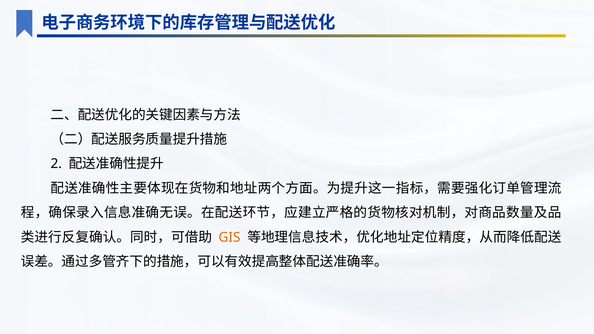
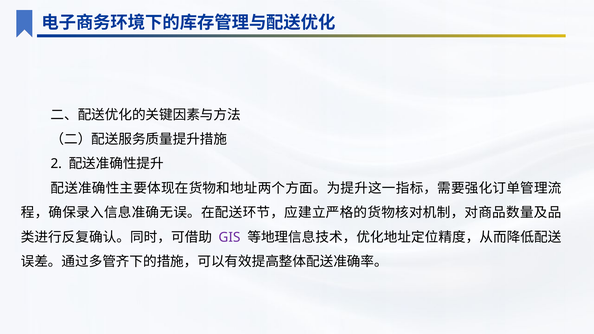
GIS colour: orange -> purple (229, 237)
